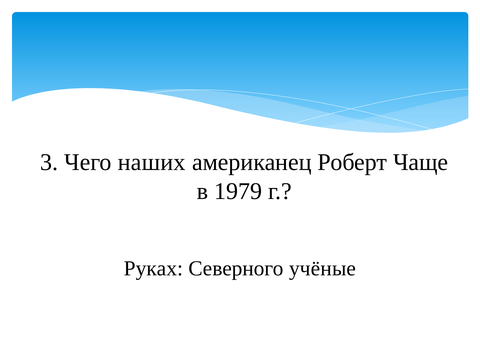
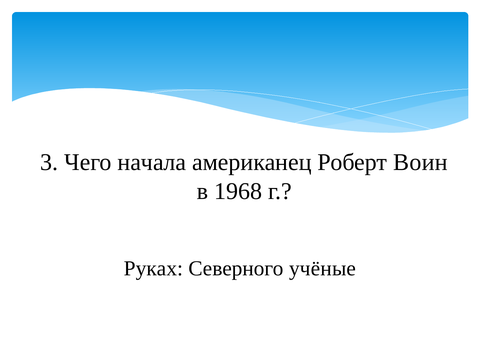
наших: наших -> начала (152, 162)
Чаще: Чаще -> Воин (420, 162)
1979: 1979 -> 1968 (238, 191)
